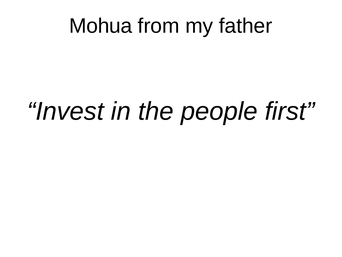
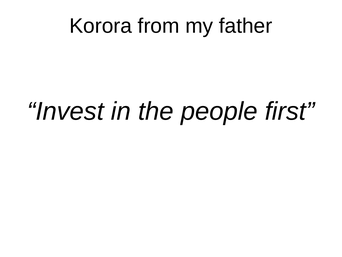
Mohua: Mohua -> Korora (101, 26)
